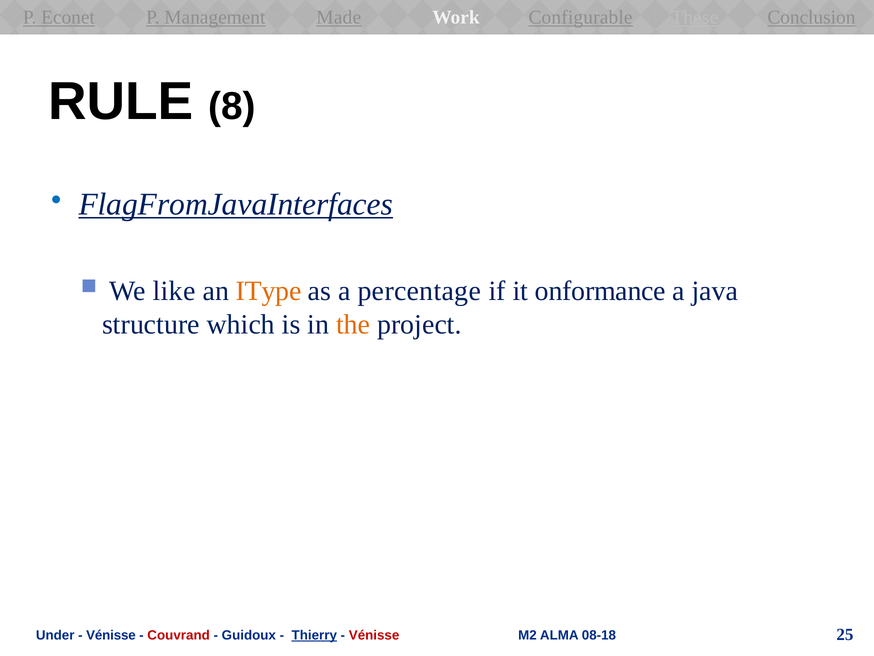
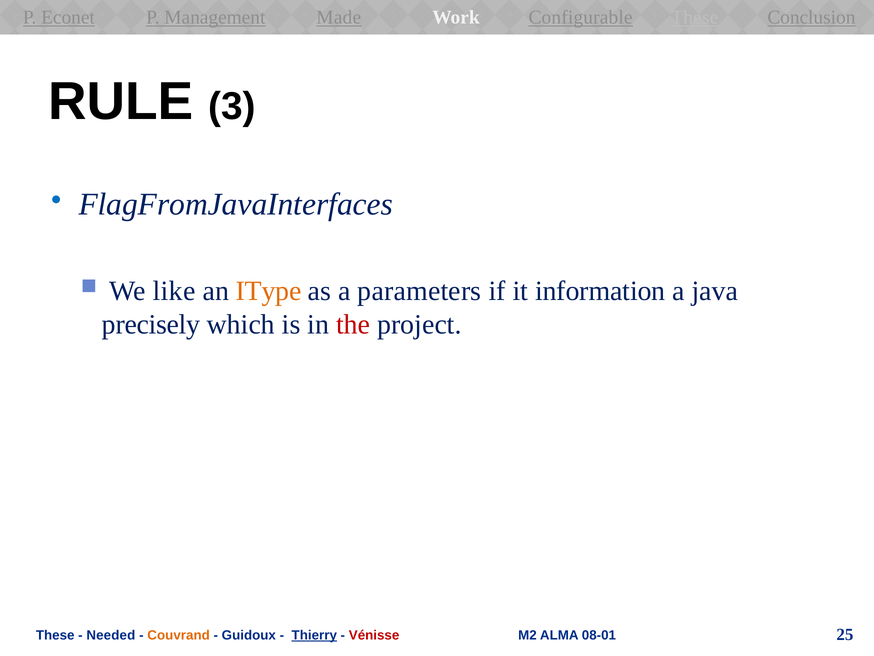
8: 8 -> 3 (232, 106)
FlagFromJavaInterfaces underline: present -> none (236, 204)
percentage: percentage -> parameters (419, 291)
onformance: onformance -> information (600, 291)
structure: structure -> precisely (151, 324)
the colour: orange -> red (353, 324)
Under: Under -> These (55, 635)
Vénisse: Vénisse -> Needed (111, 635)
Couvrand colour: red -> orange (179, 635)
08-18: 08-18 -> 08-01 (599, 635)
